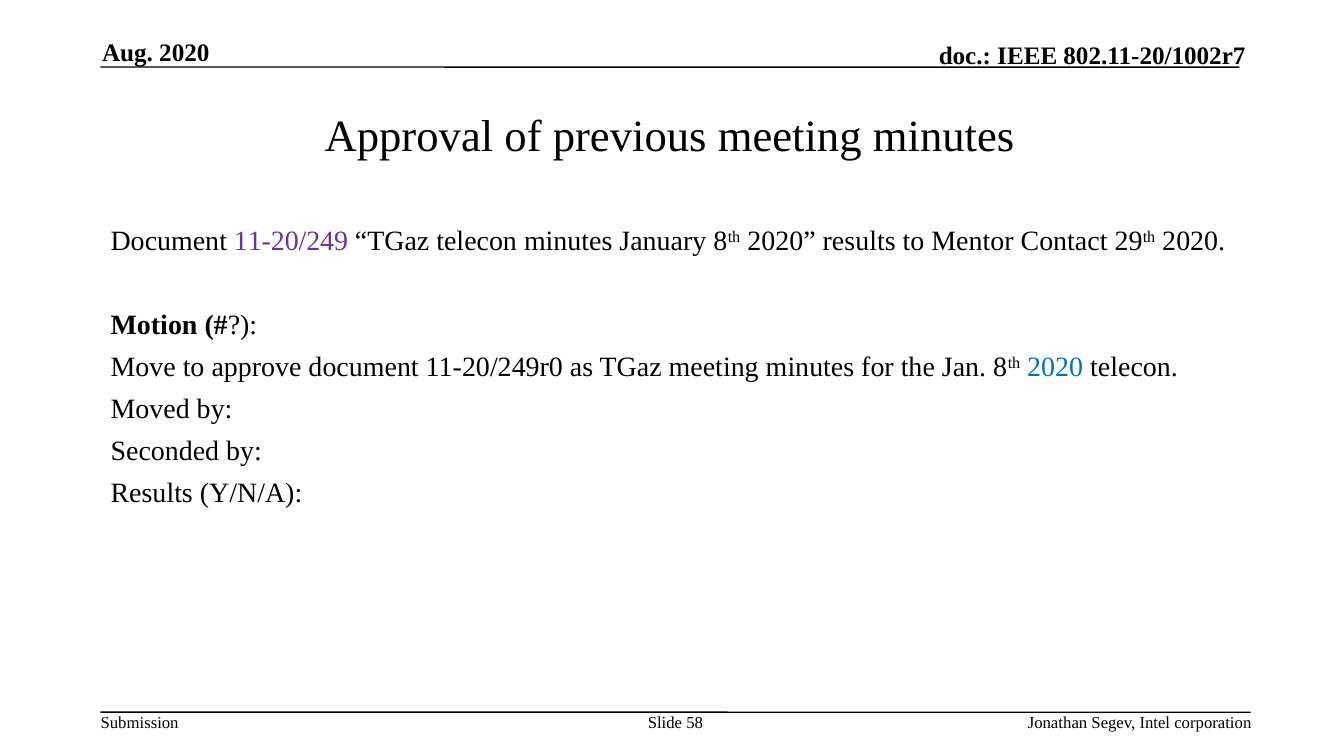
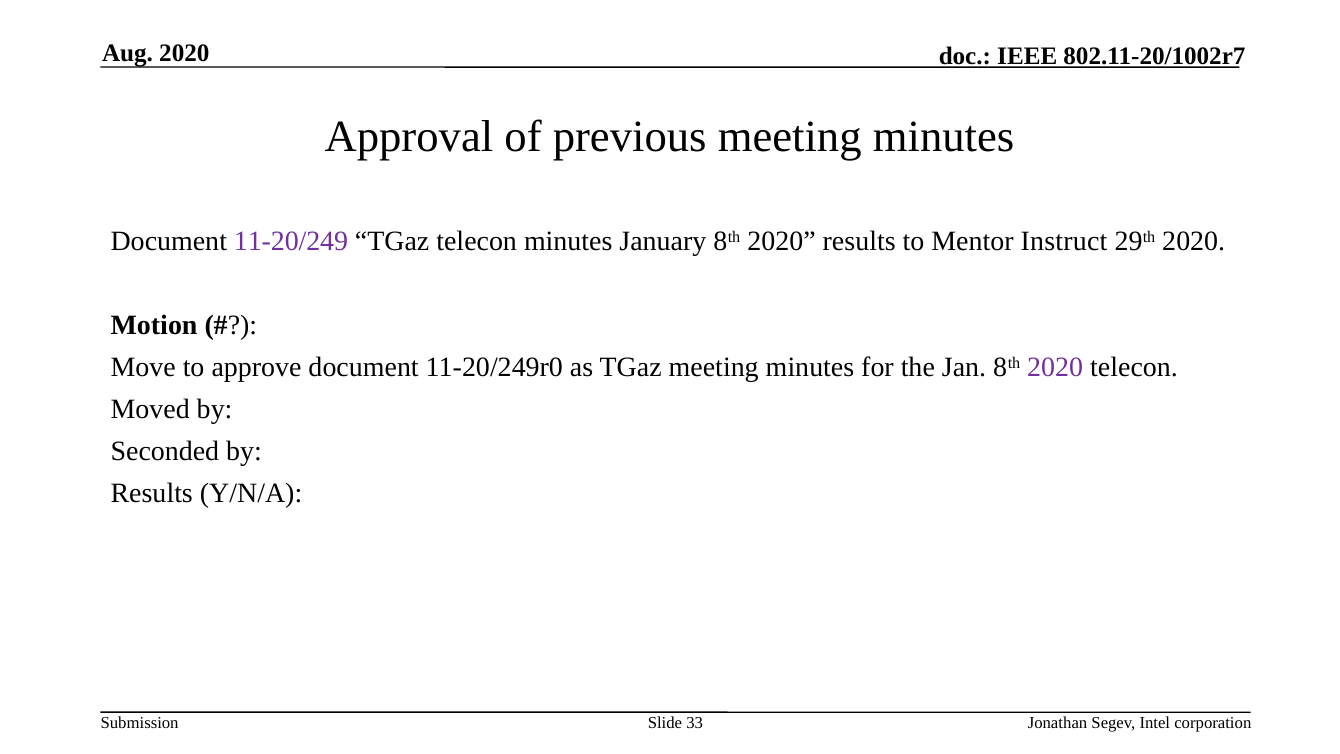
Contact: Contact -> Instruct (1064, 242)
2020 colour: blue -> purple (1055, 367)
58: 58 -> 33 (695, 723)
